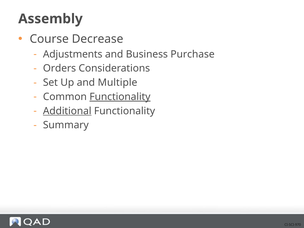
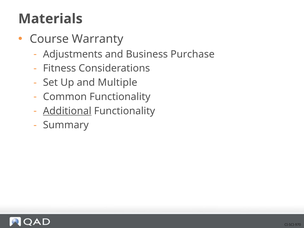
Assembly: Assembly -> Materials (50, 19)
Decrease: Decrease -> Warranty (98, 39)
Orders: Orders -> Fitness (59, 68)
Functionality underline: present -> none (120, 97)
